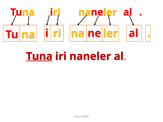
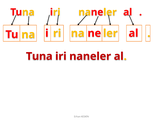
Tuna underline: present -> none (39, 56)
